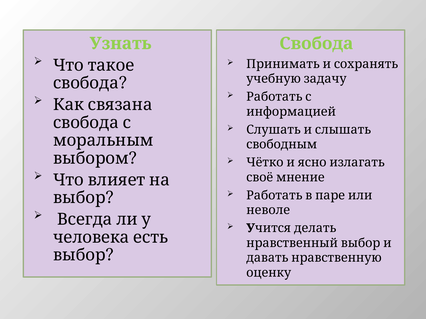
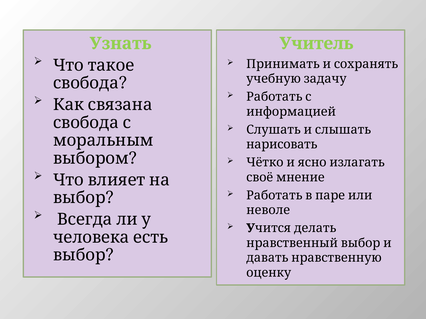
Свобода: Свобода -> Учитель (316, 44)
свободным: свободным -> нарисовать (282, 145)
